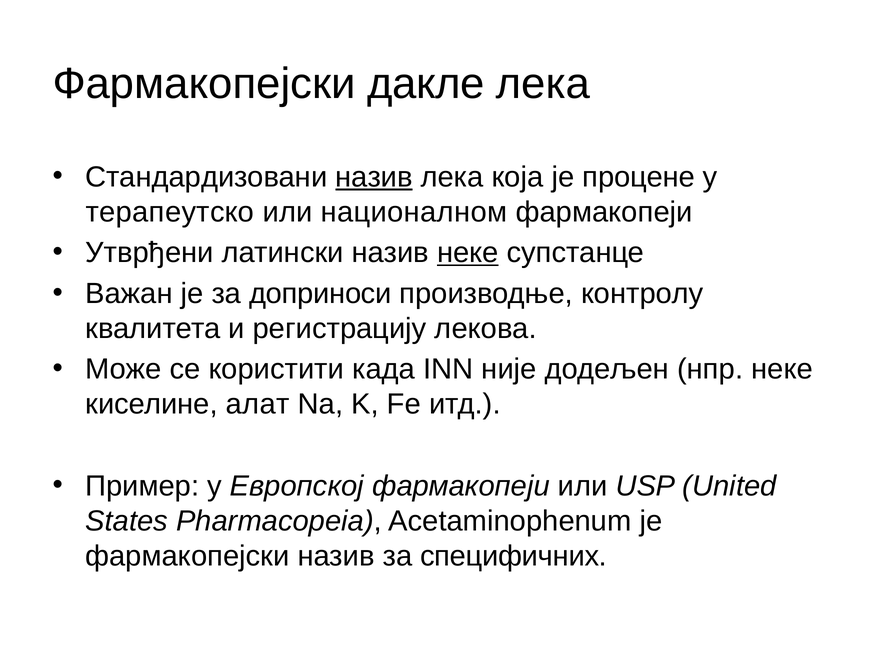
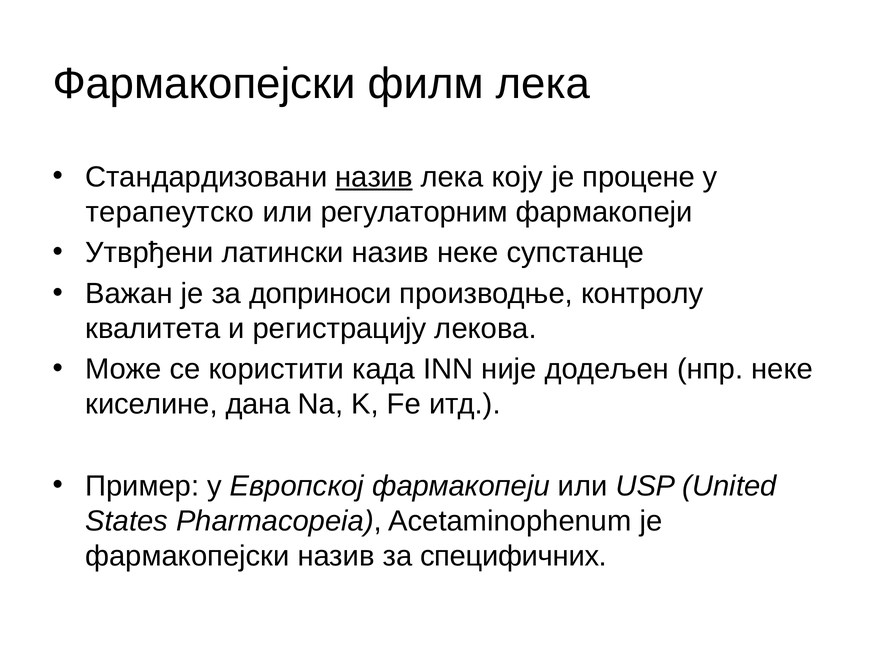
дакле: дакле -> филм (426, 84)
која: која -> коју (517, 177)
националном: националном -> регулаторним (414, 212)
неке underline: present -> none (468, 253)
алат: алат -> дана (258, 405)
